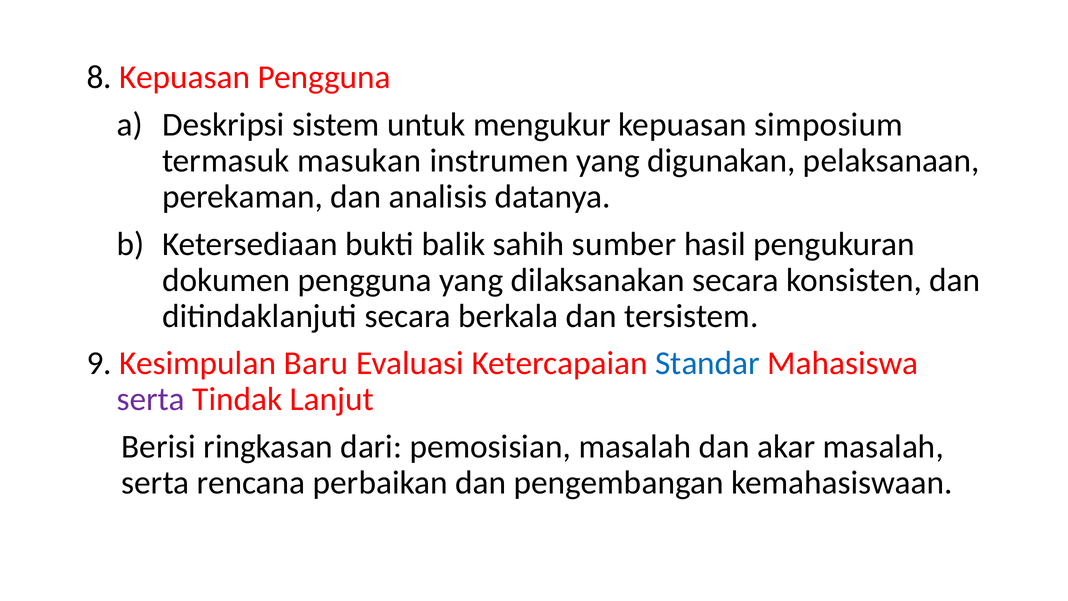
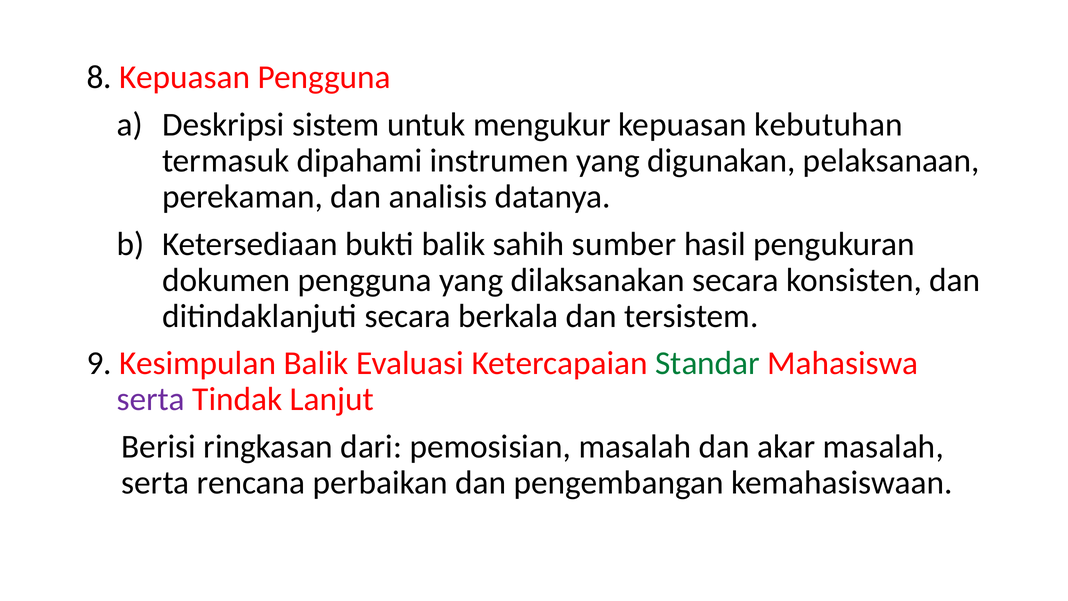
simposium: simposium -> kebutuhan (829, 125)
masukan: masukan -> dipahami (360, 161)
Kesimpulan Baru: Baru -> Balik (316, 363)
Standar colour: blue -> green (708, 363)
